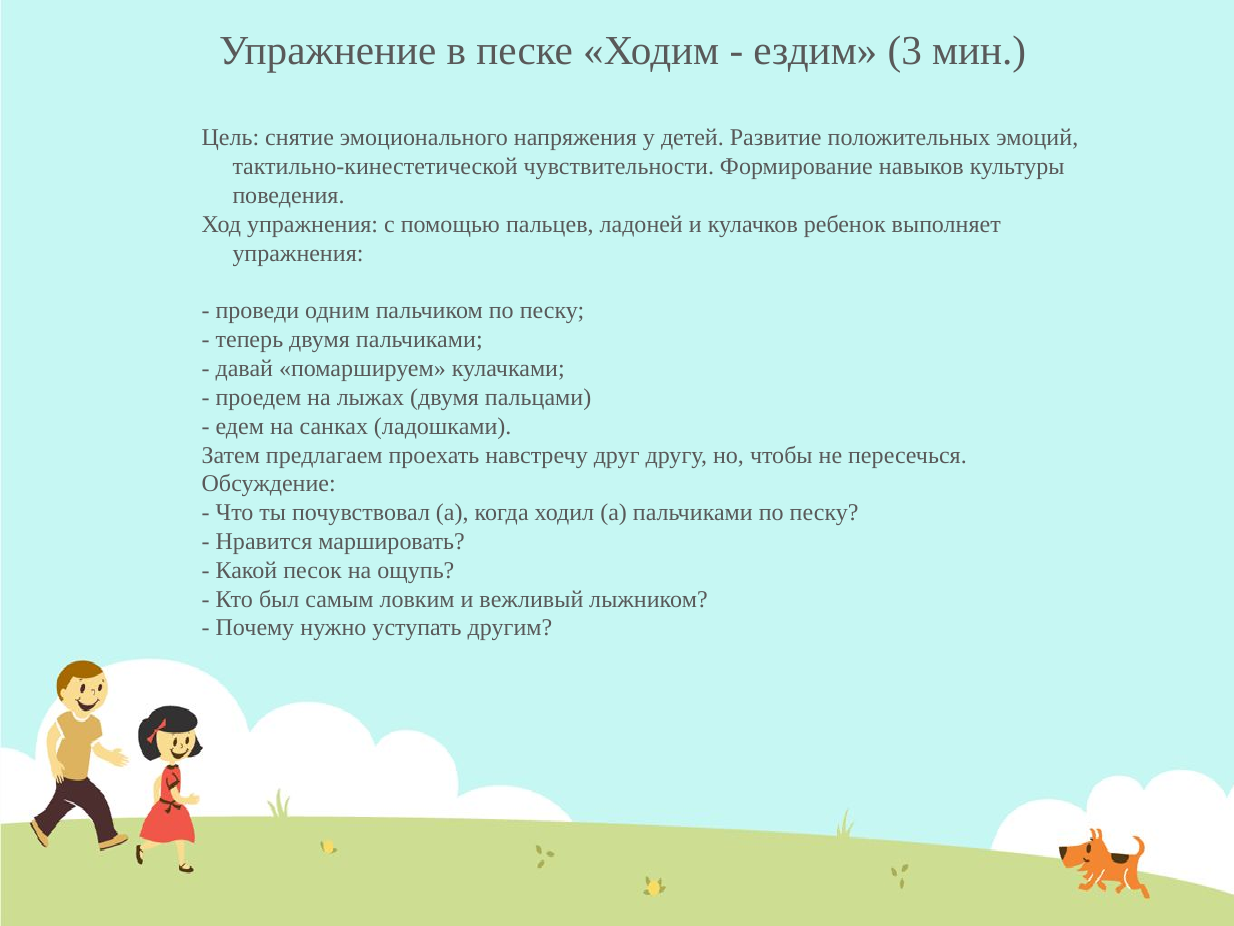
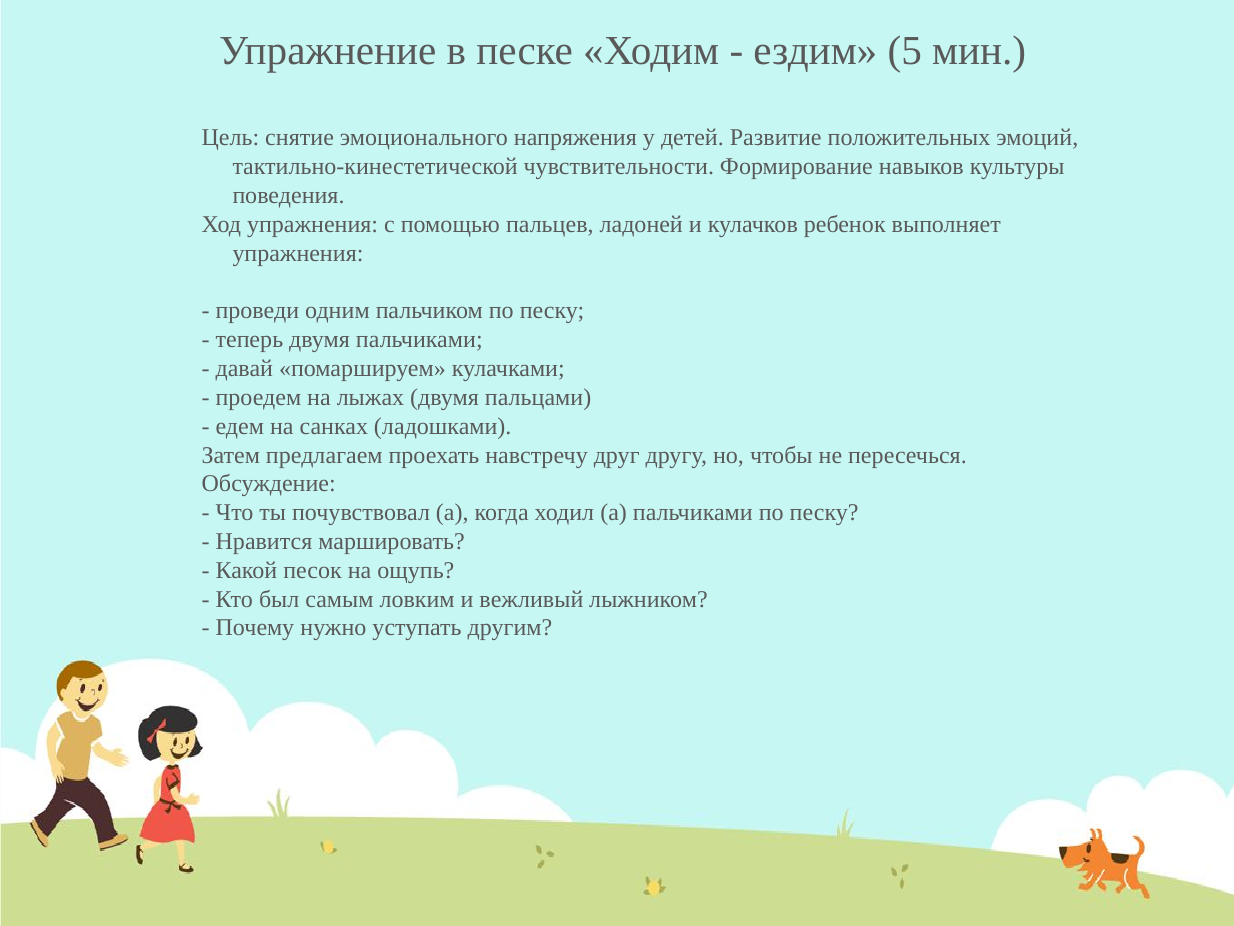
3: 3 -> 5 (905, 51)
